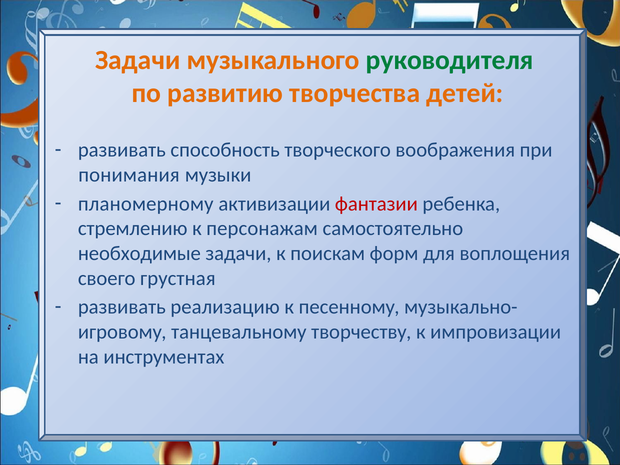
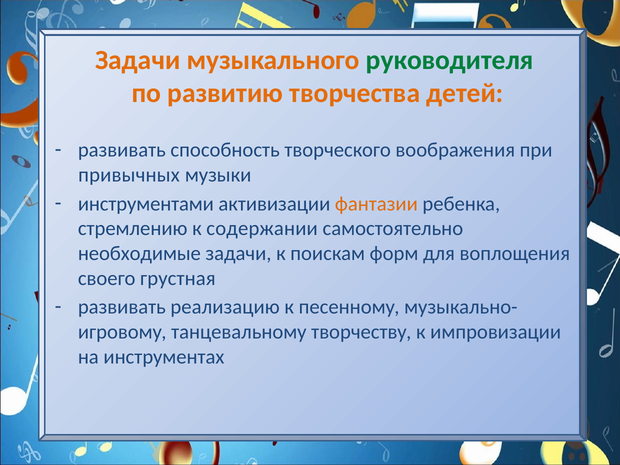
понимания: понимания -> привычных (129, 175)
планомерному: планомерному -> инструментами (146, 204)
фантазии colour: red -> orange (376, 204)
персонажам: персонажам -> содержании (262, 229)
